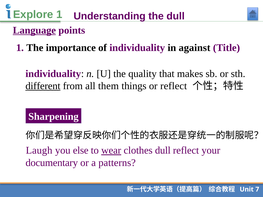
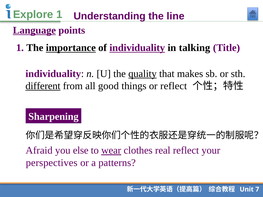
the dull: dull -> line (176, 16)
importance underline: none -> present (71, 48)
individuality underline: none -> present (137, 48)
against: against -> talking (195, 48)
quality underline: none -> present (143, 74)
them: them -> good (108, 86)
Laugh: Laugh -> Afraid (39, 151)
clothes dull: dull -> real (163, 151)
documentary: documentary -> perspectives (52, 163)
